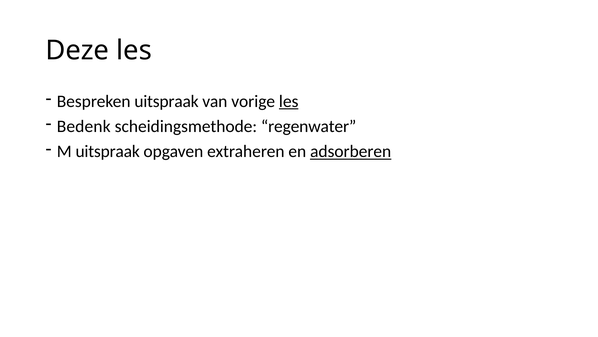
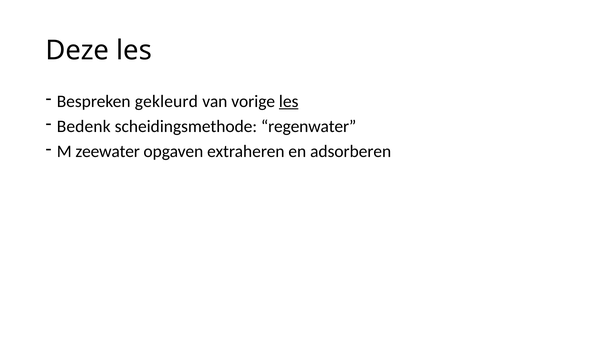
Bespreken uitspraak: uitspraak -> gekleurd (166, 101)
M uitspraak: uitspraak -> zeewater (108, 151)
adsorberen underline: present -> none (351, 151)
